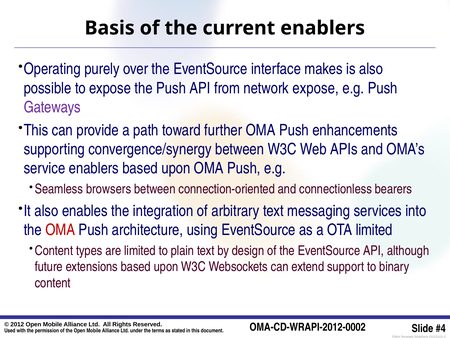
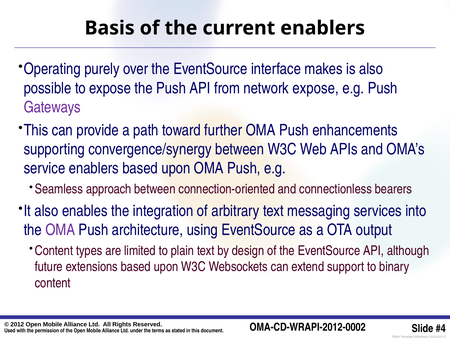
browsers: browsers -> approach (109, 189)
OMA colour: red -> purple (60, 230)
OTA limited: limited -> output (374, 230)
